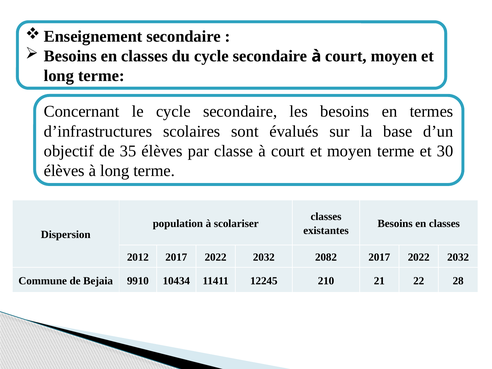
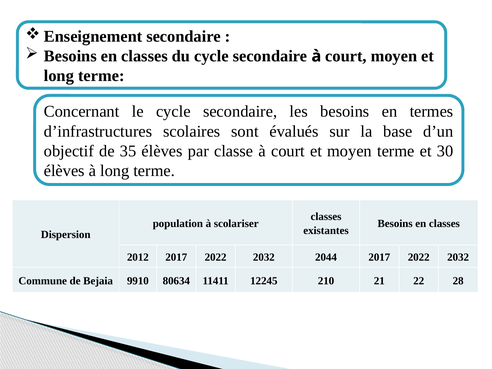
2082: 2082 -> 2044 (326, 257)
10434: 10434 -> 80634 (176, 281)
